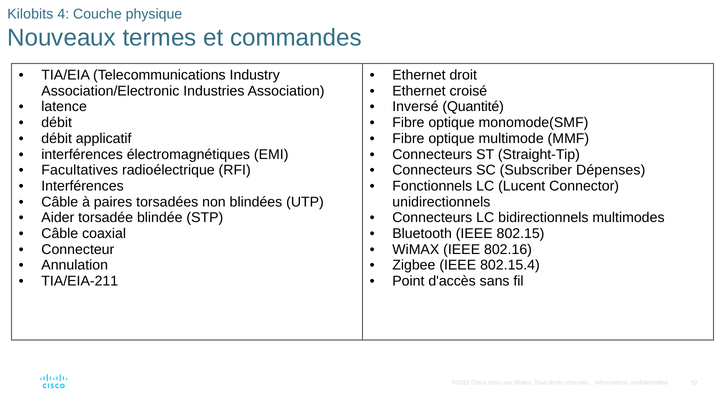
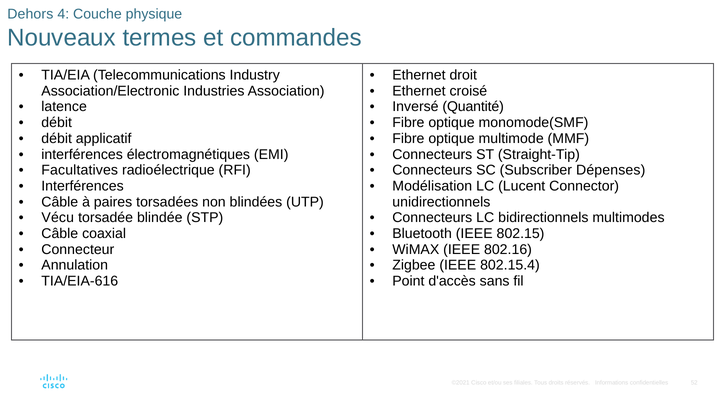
Kilobits: Kilobits -> Dehors (30, 14)
Fonctionnels: Fonctionnels -> Modélisation (432, 186)
Aider: Aider -> Vécu (58, 218)
TIA/EIA-211: TIA/EIA-211 -> TIA/EIA-616 (80, 281)
